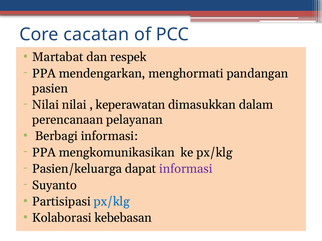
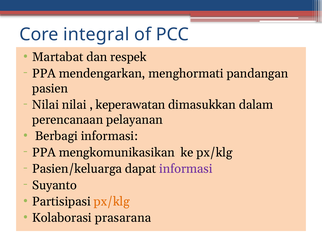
cacatan: cacatan -> integral (96, 35)
px/klg colour: blue -> orange (112, 202)
kebebasan: kebebasan -> prasarana (123, 218)
